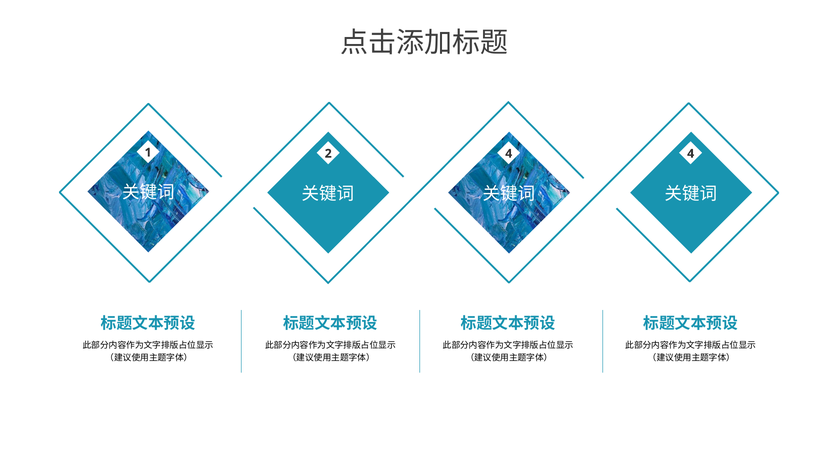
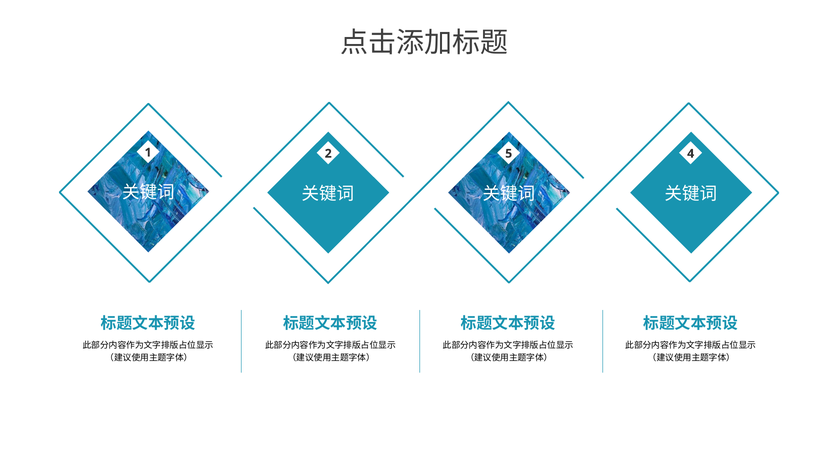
2 4: 4 -> 5 (509, 154)
